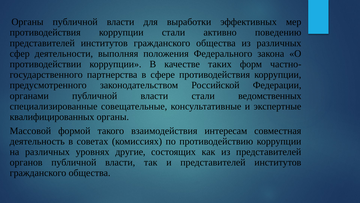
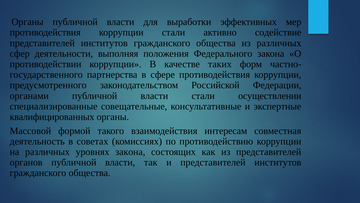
поведению: поведению -> содействие (278, 32)
ведомственных: ведомственных -> осуществлении (270, 96)
уровнях другие: другие -> закона (130, 152)
